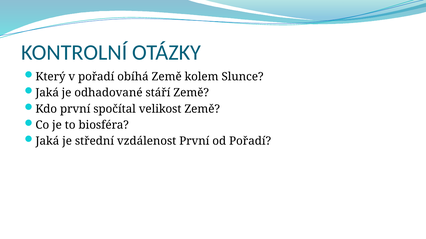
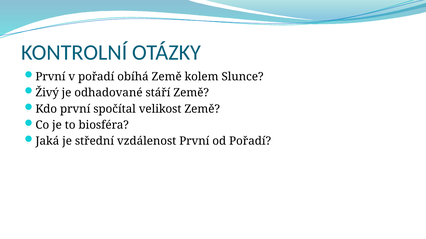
Který: Který -> První (50, 77)
Jaká: Jaká -> Živý (47, 93)
